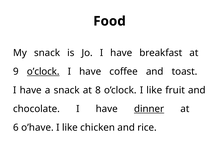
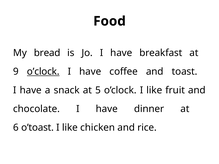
My snack: snack -> bread (47, 53)
8: 8 -> 5 (98, 90)
dinner underline: present -> none (149, 109)
o’have: o’have -> o’toast (38, 128)
